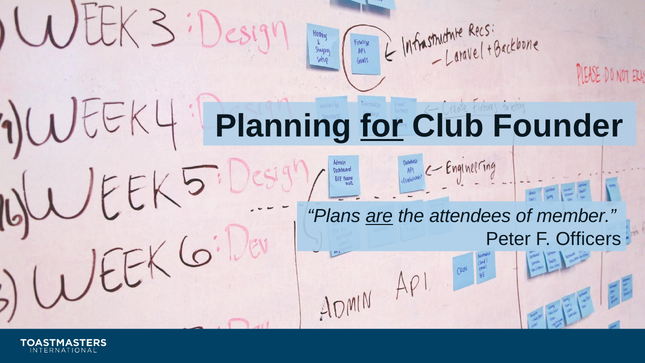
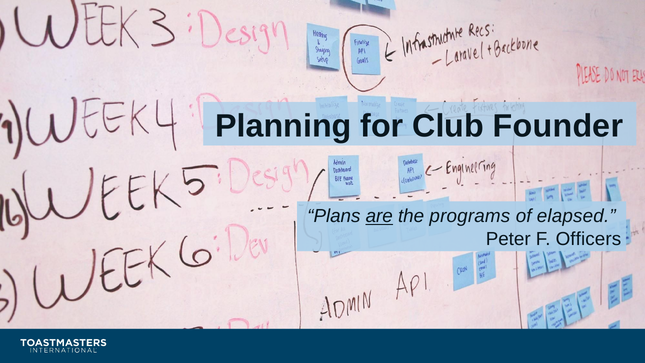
for underline: present -> none (382, 126)
attendees: attendees -> programs (470, 216)
member: member -> elapsed (576, 216)
